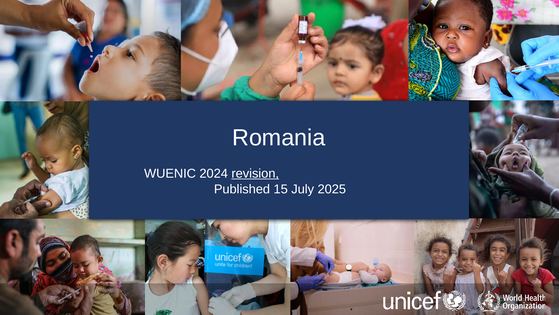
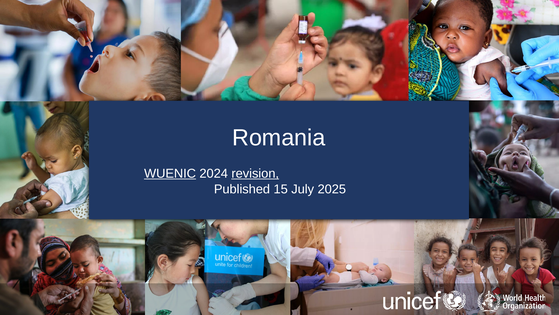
WUENIC underline: none -> present (170, 173)
